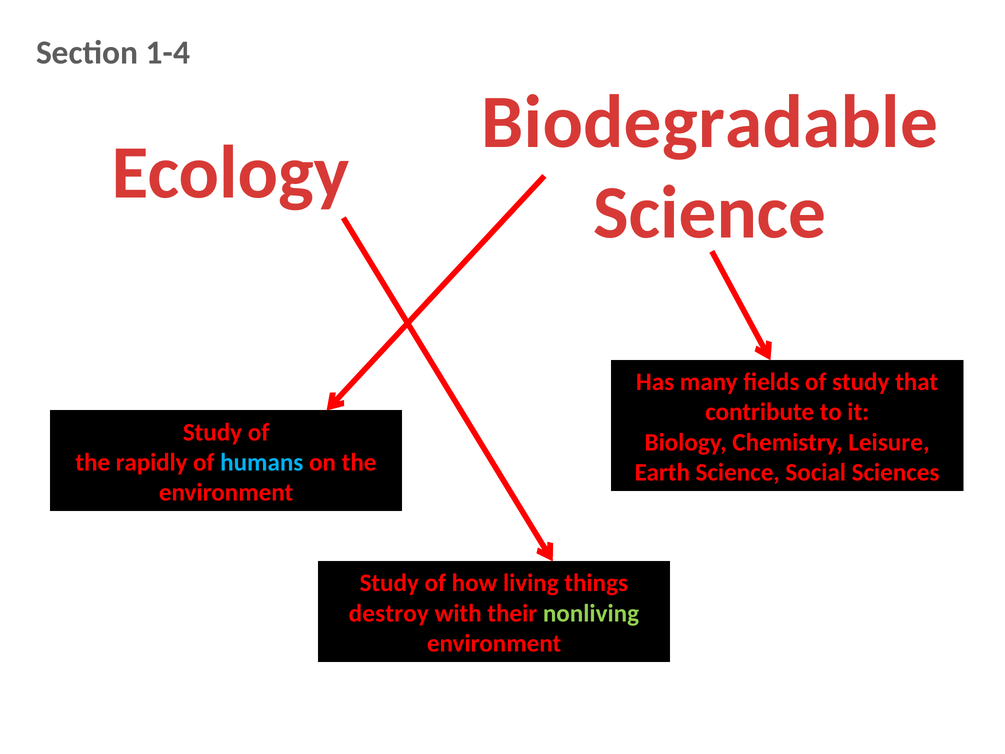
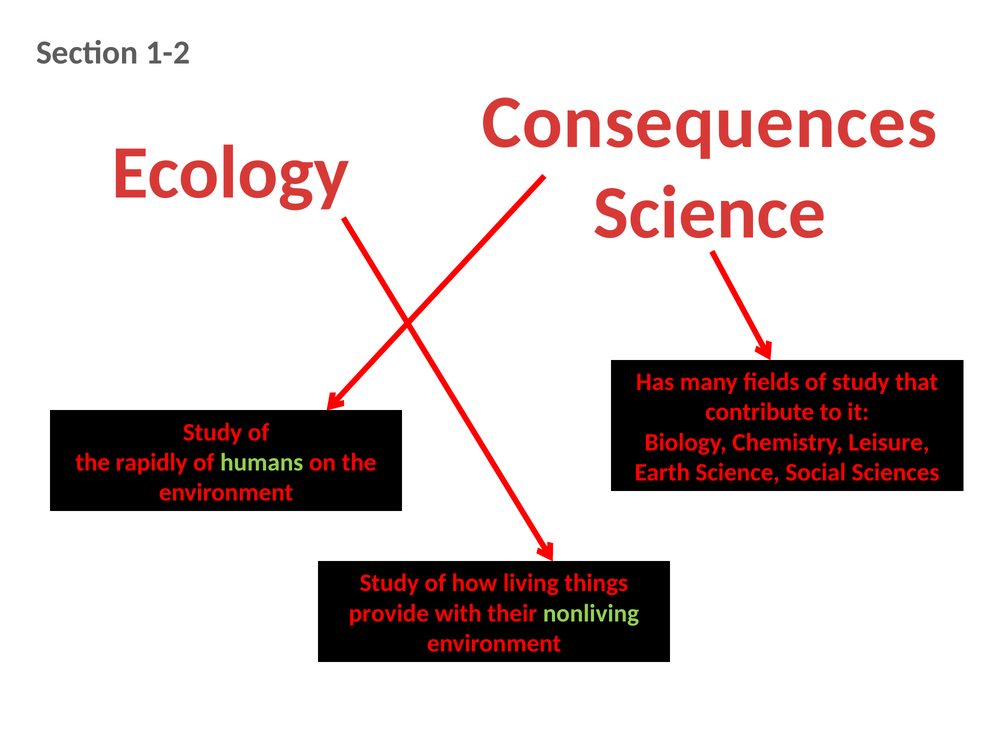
1-4: 1-4 -> 1-2 (168, 53)
Biodegradable: Biodegradable -> Consequences (709, 122)
humans colour: light blue -> light green (262, 462)
destroy: destroy -> provide (389, 613)
